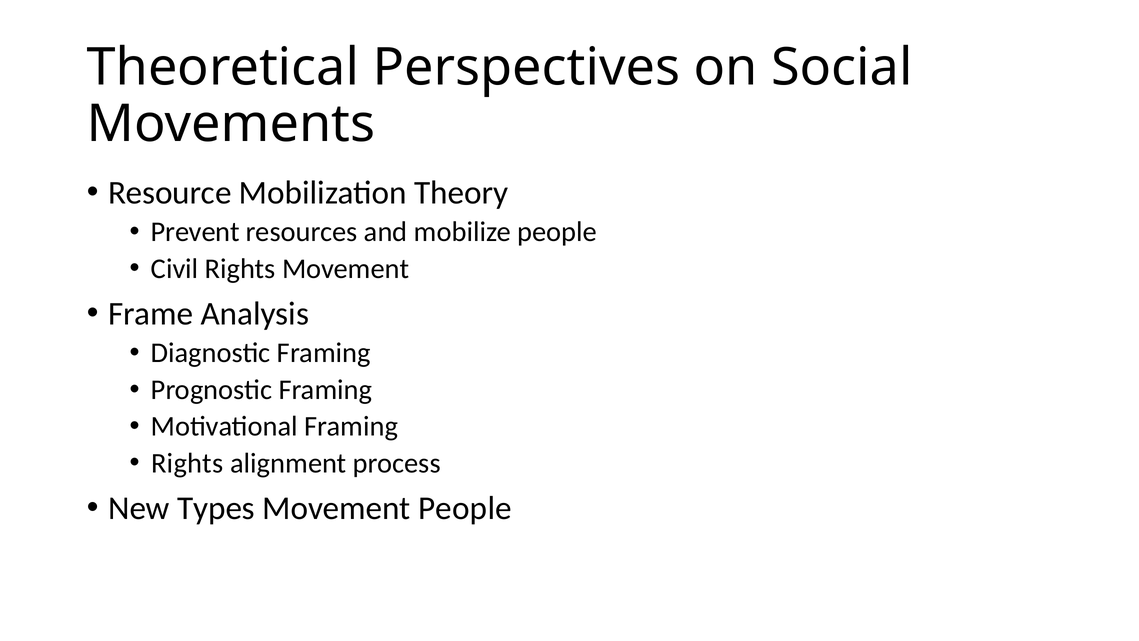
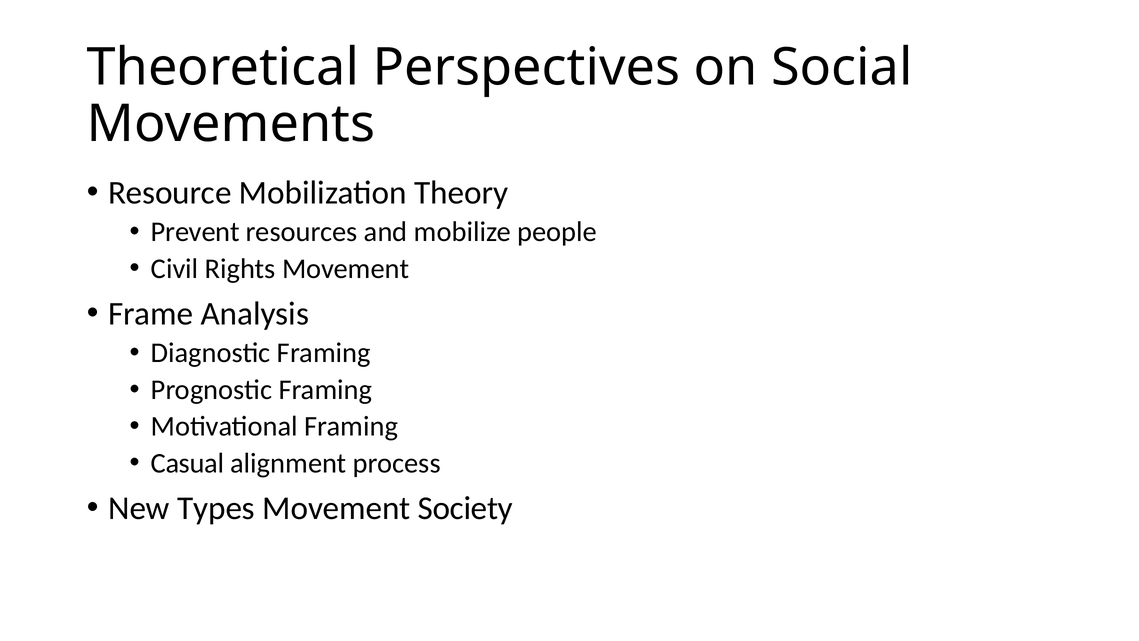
Rights: Rights -> Casual (188, 463)
Movement People: People -> Society (465, 508)
